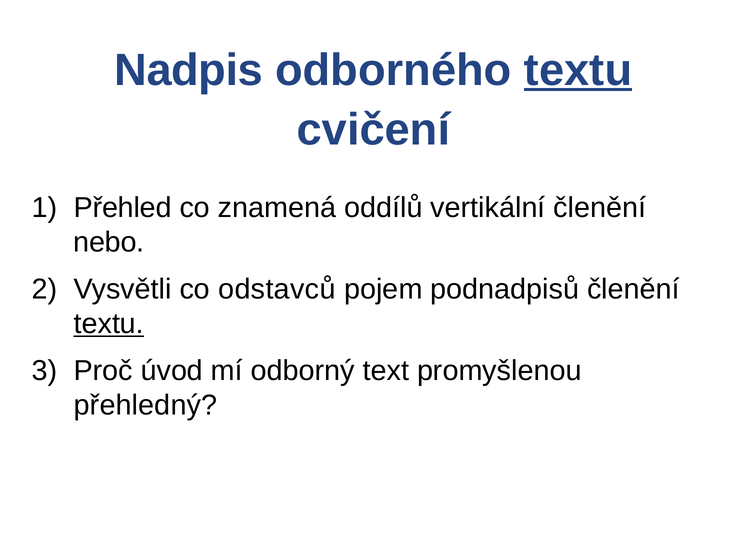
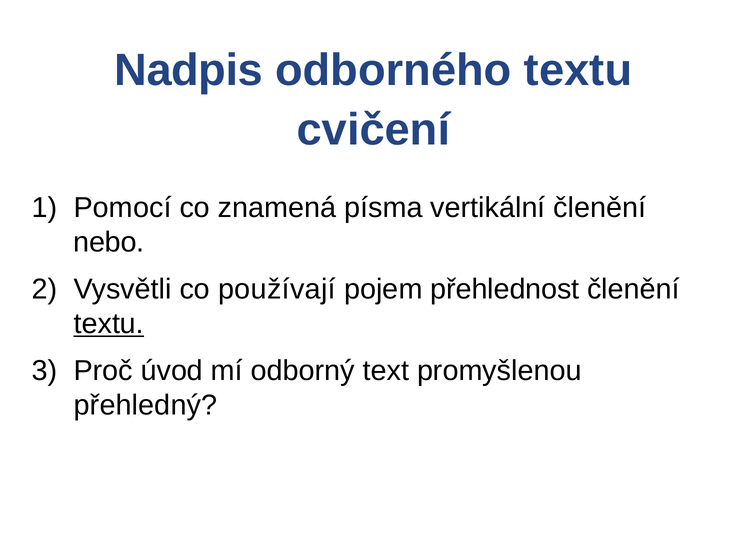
textu underline: present -> none (578, 70)
Přehled: Přehled -> Pomocí (123, 208)
oddílů: oddílů -> písma (383, 208)
odstavců: odstavců -> používají (277, 290)
podnadpisů: podnadpisů -> přehlednost (505, 290)
